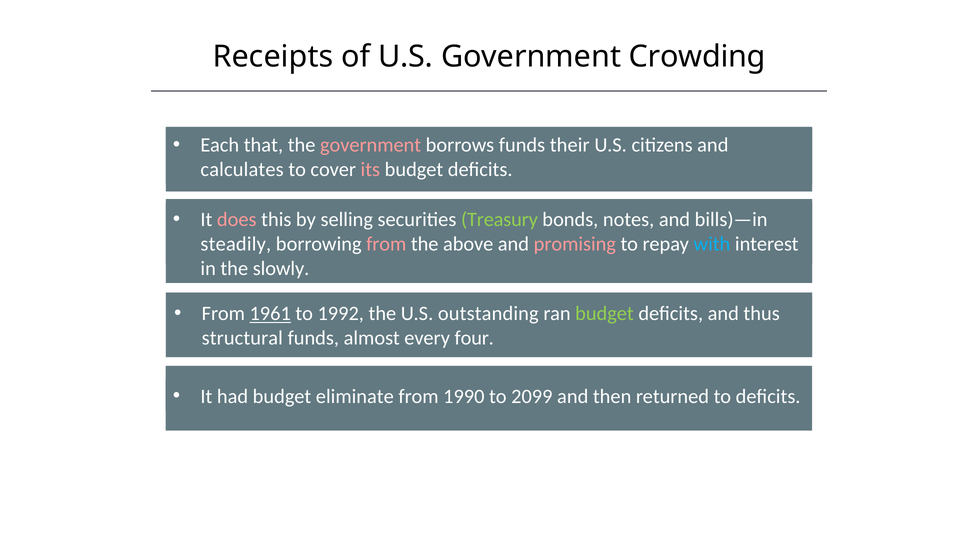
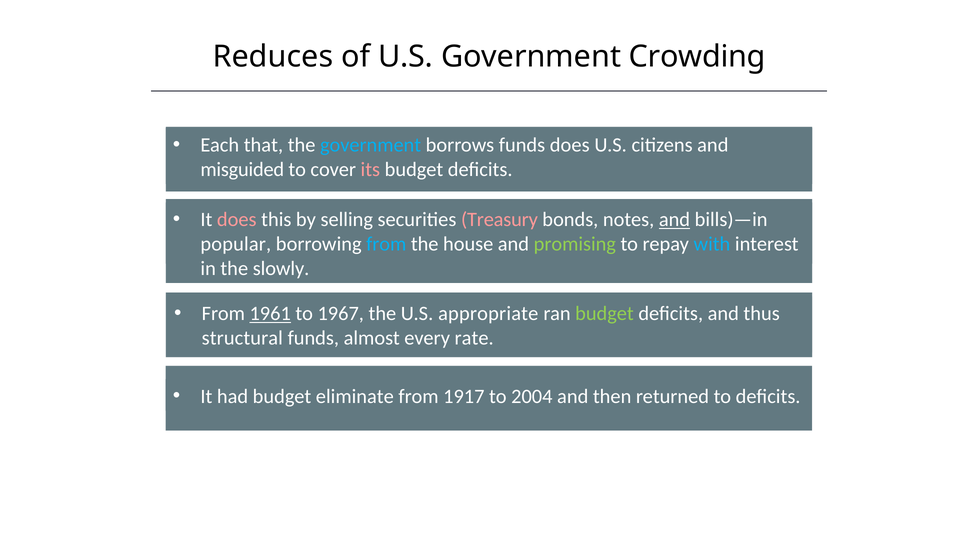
Receipts: Receipts -> Reduces (273, 57)
government colour: pink -> light blue (371, 145)
funds their: their -> does (570, 145)
calculates: calculates -> misguided (242, 170)
Treasury colour: light green -> pink (499, 220)
and underline: none -> present (674, 220)
steadily: steadily -> popular (236, 244)
from colour: pink -> light blue (386, 244)
above: above -> house (468, 244)
promising colour: pink -> light green (575, 244)
1992: 1992 -> 1967 (341, 314)
outstanding: outstanding -> appropriate (488, 314)
four: four -> rate (474, 338)
1990: 1990 -> 1917 (464, 396)
2099: 2099 -> 2004 (532, 396)
